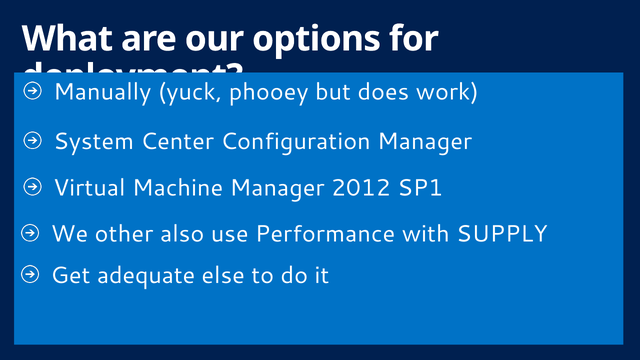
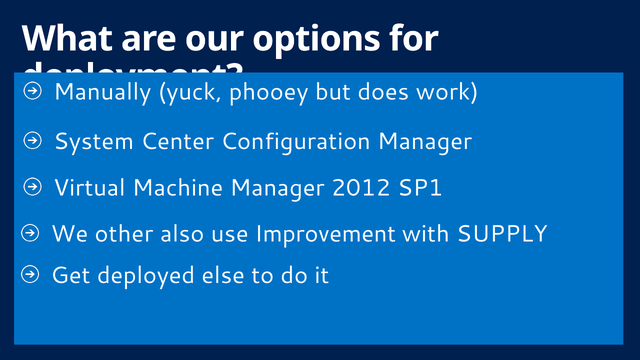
Performance: Performance -> Improvement (325, 234)
adequate: adequate -> deployed (146, 275)
